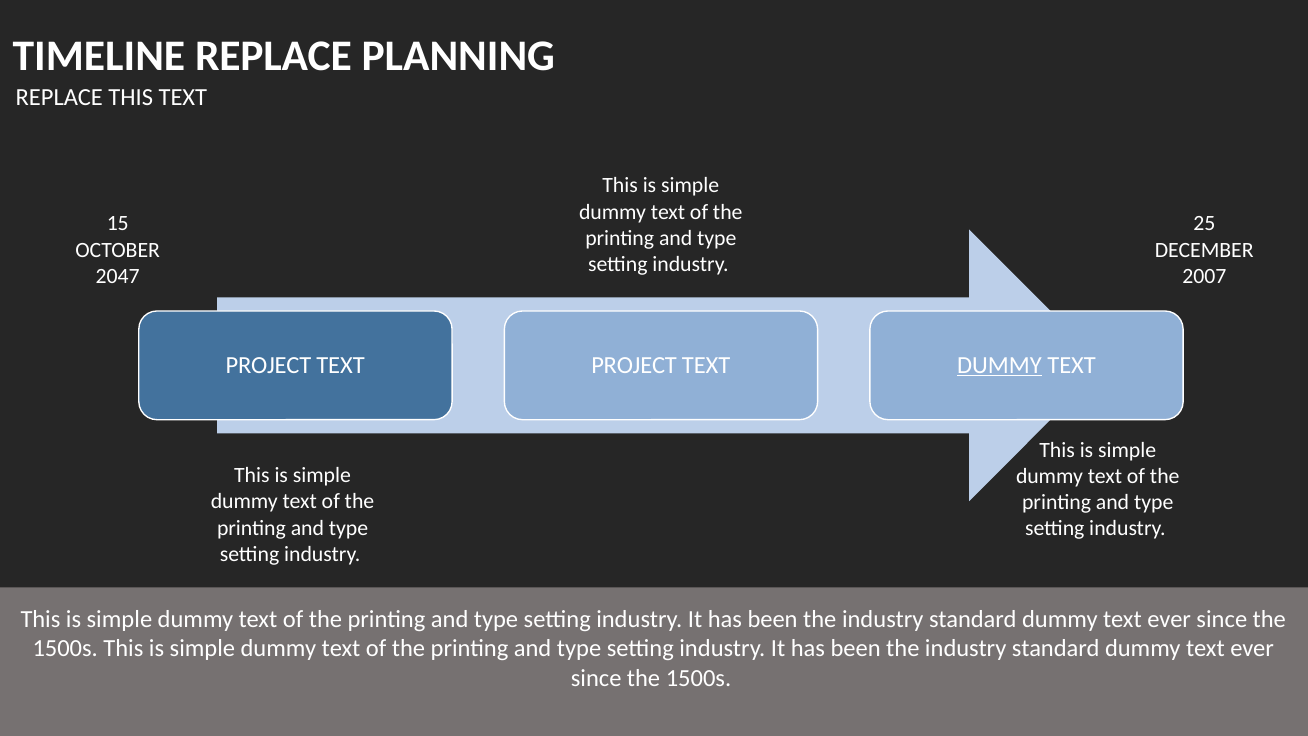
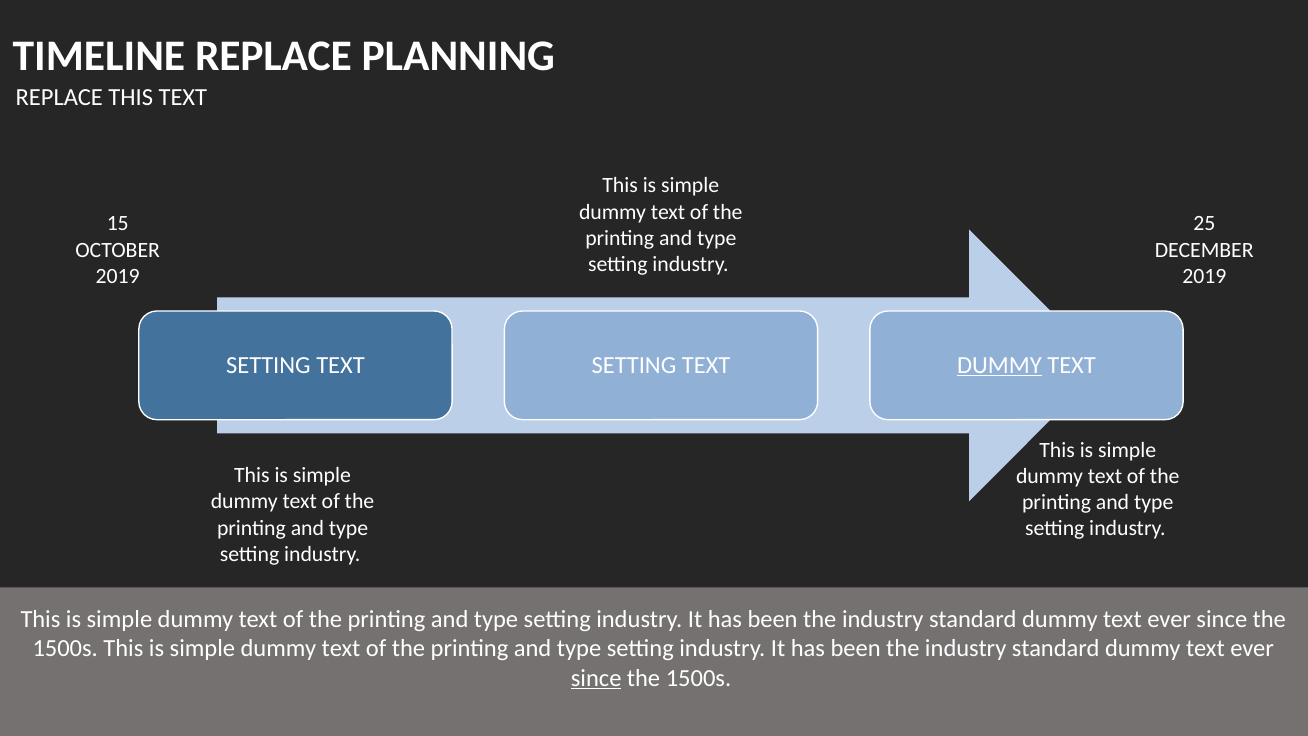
2047: 2047 -> 2019 (118, 276)
2007: 2007 -> 2019 (1204, 276)
PROJECT: PROJECT -> SETTING (268, 365)
PROJECT: PROJECT -> SETTING (634, 365)
since underline: none -> present (596, 678)
